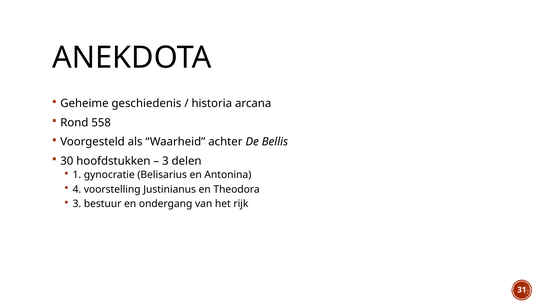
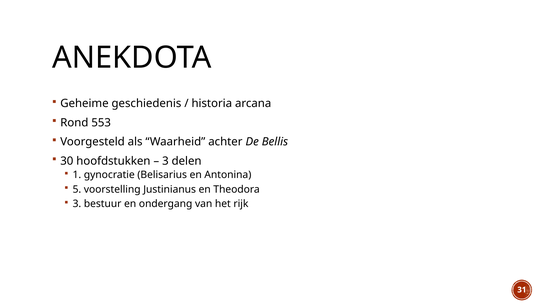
558: 558 -> 553 (101, 122)
4: 4 -> 5 (77, 189)
